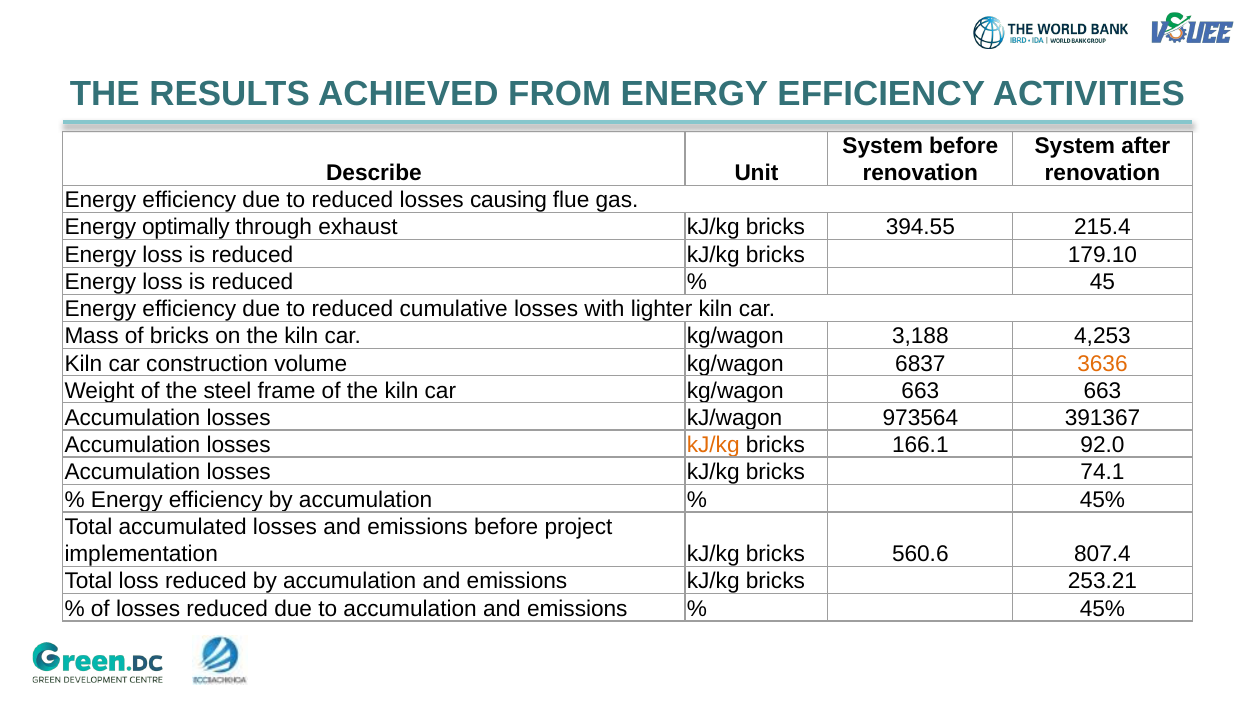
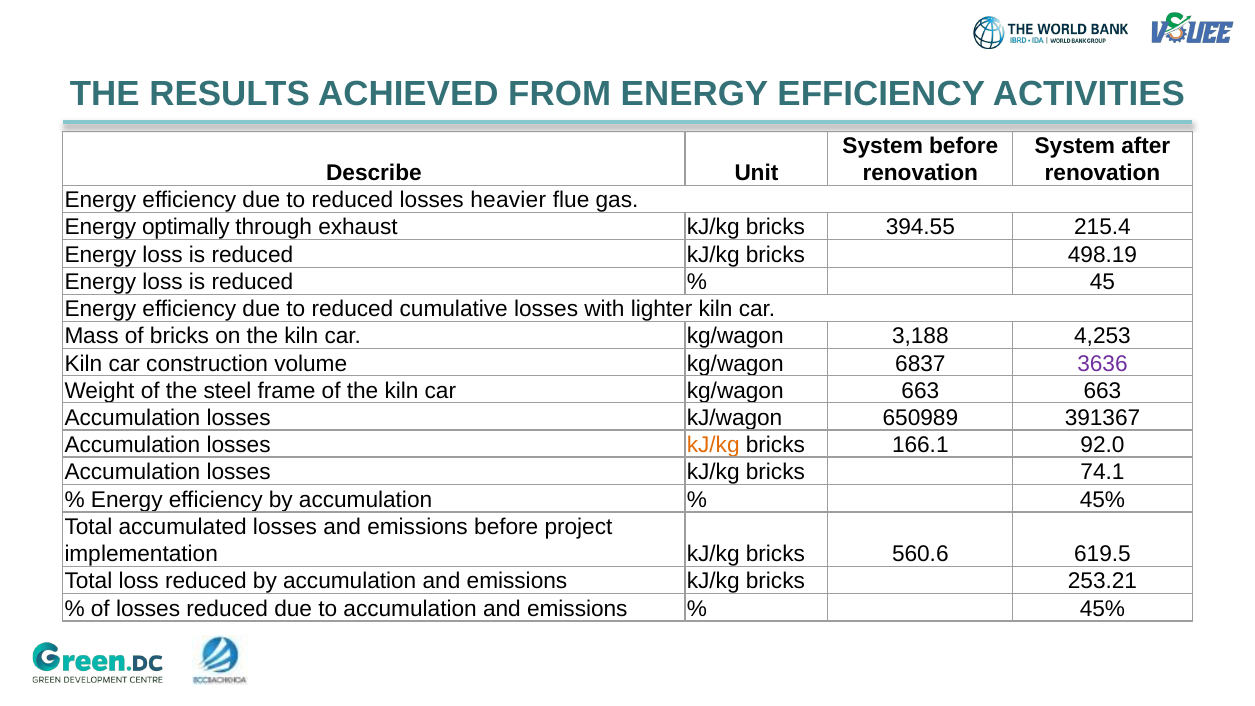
causing: causing -> heavier (508, 200)
179.10: 179.10 -> 498.19 (1102, 255)
3636 colour: orange -> purple (1102, 364)
973564: 973564 -> 650989 (920, 418)
807.4: 807.4 -> 619.5 (1102, 554)
